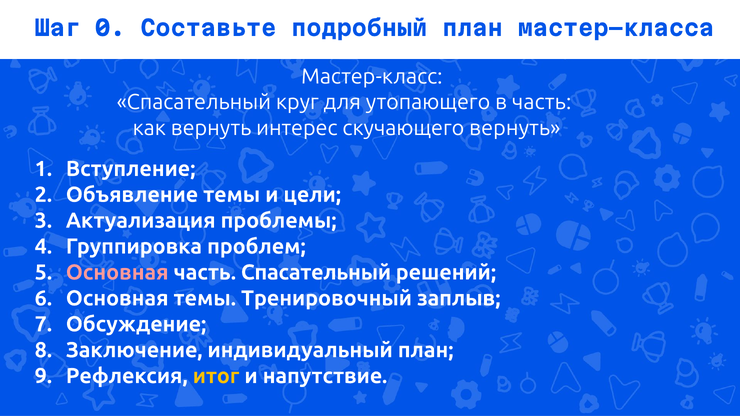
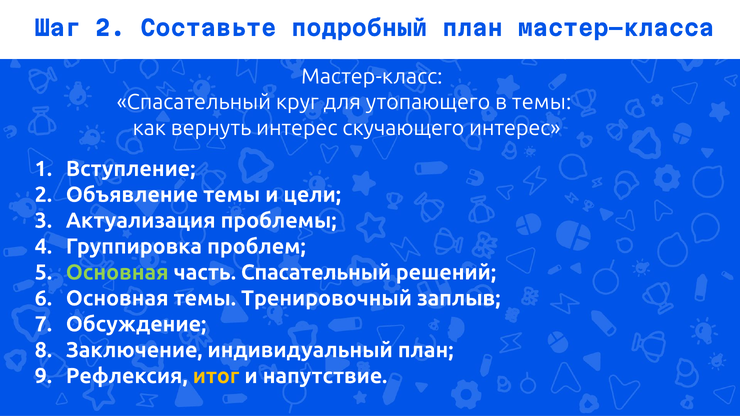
Шаг 0: 0 -> 2 (110, 29)
в часть: часть -> темы (542, 102)
скучающего вернуть: вернуть -> интерес (515, 128)
Основная colour: pink -> light green (117, 273)
